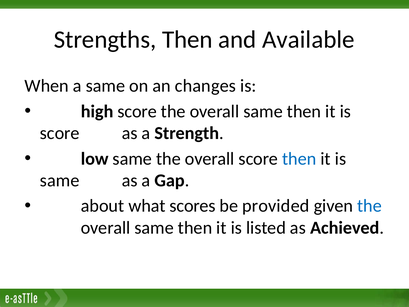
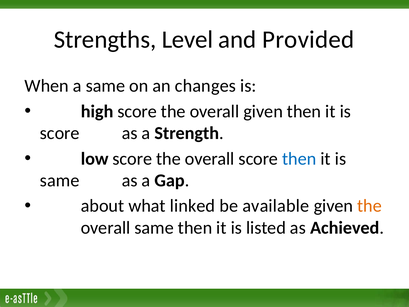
Strengths Then: Then -> Level (187, 40)
Available: Available -> Provided (308, 40)
same: same -> given (263, 111)
low same: same -> score (132, 159)
scores: scores -> linked (192, 206)
provided: provided -> available (276, 206)
the colour: blue -> orange (370, 206)
